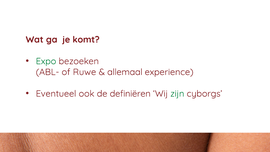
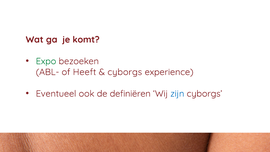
Ruwe: Ruwe -> Heeft (85, 72)
allemaal: allemaal -> cyborgs (125, 72)
zijn colour: green -> blue (177, 94)
